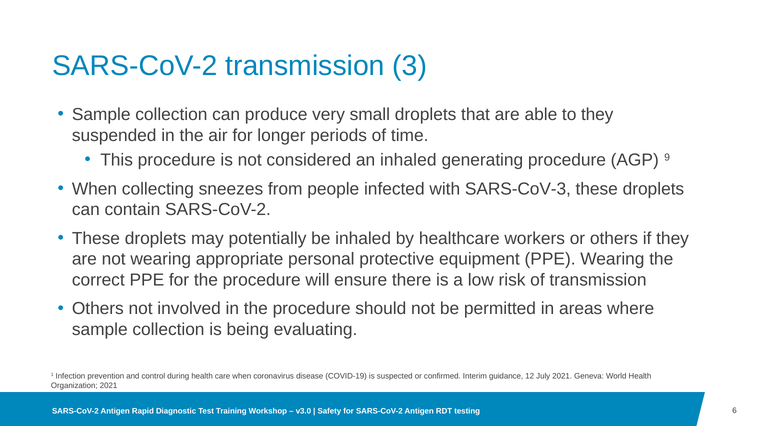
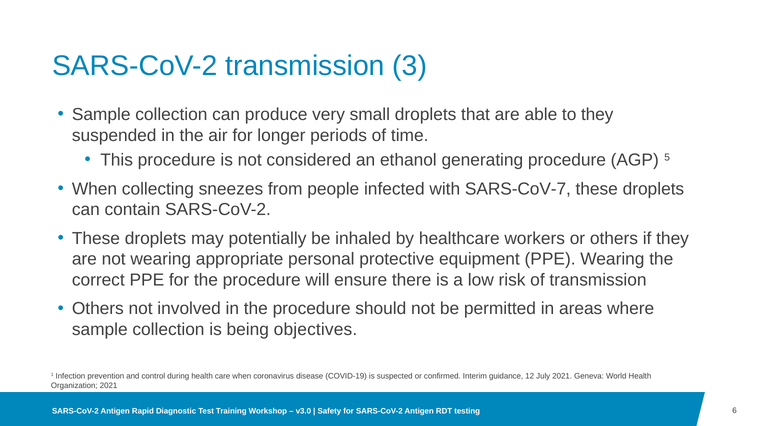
an inhaled: inhaled -> ethanol (408, 160)
9: 9 -> 5 (667, 157)
SARS-CoV-3: SARS-CoV-3 -> SARS-CoV-7 (518, 189)
evaluating: evaluating -> objectives (315, 329)
